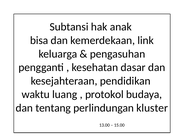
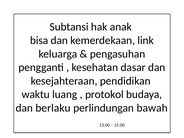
tentang: tentang -> berlaku (53, 108)
kluster: kluster -> bawah (152, 108)
